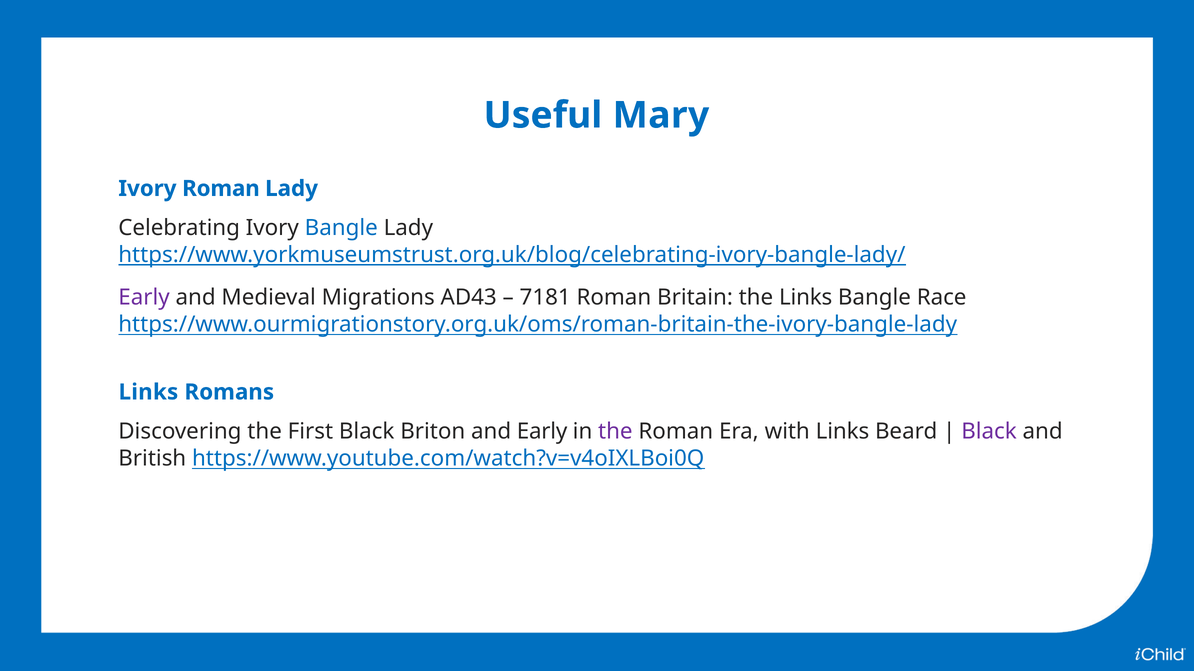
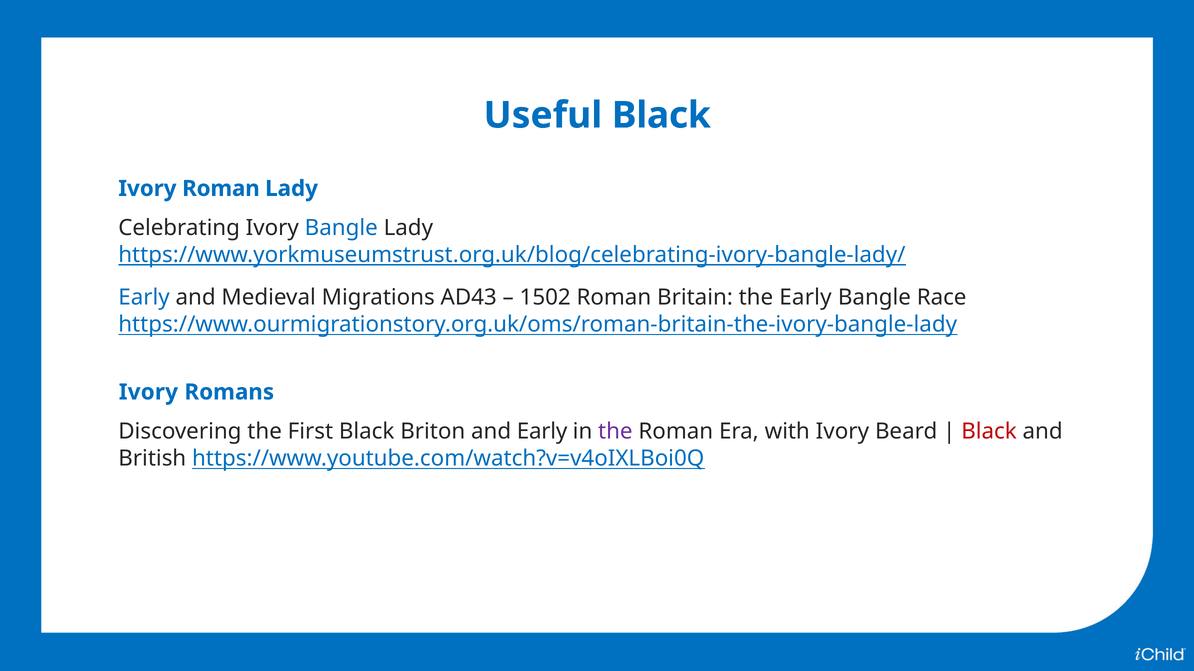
Useful Mary: Mary -> Black (661, 115)
Early colour: purple -> blue (144, 298)
7181: 7181 -> 1502 (545, 298)
the Links: Links -> Early (805, 298)
Links: Links -> Ivory (148, 392)
with Links: Links -> Ivory (842, 432)
Black colour: purple -> red (989, 432)
